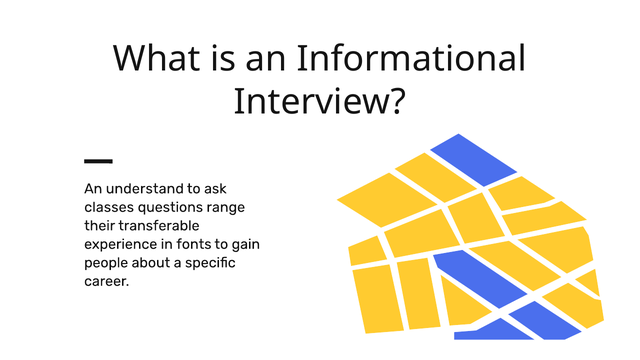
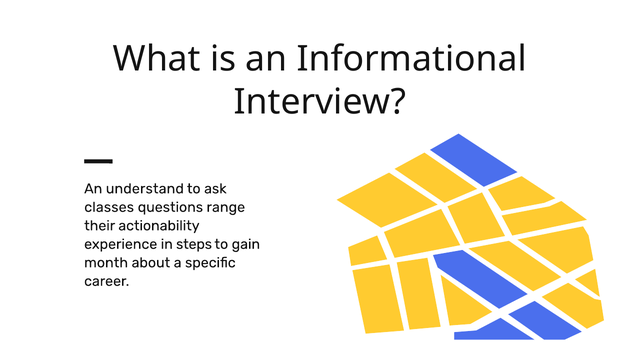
transferable: transferable -> actionability (159, 226)
fonts: fonts -> steps (194, 244)
people: people -> month (106, 263)
